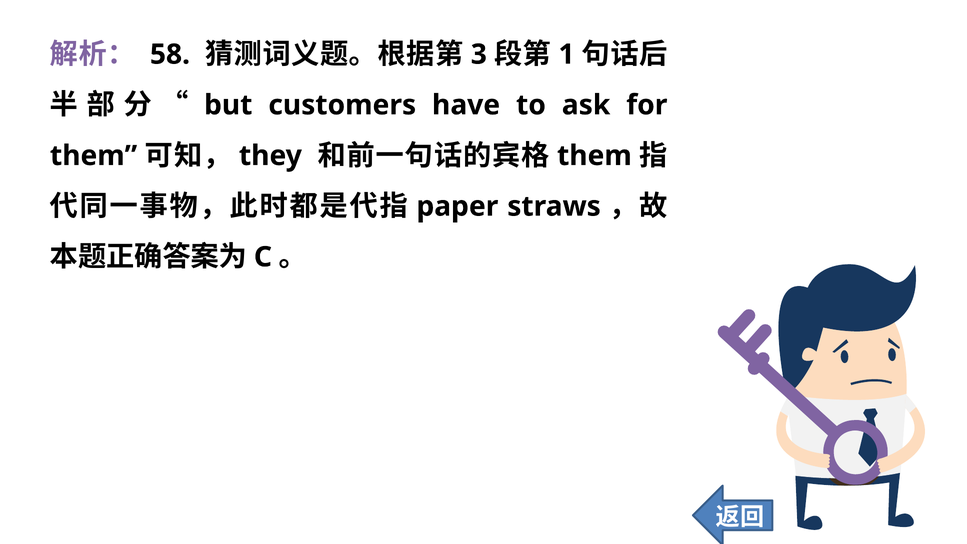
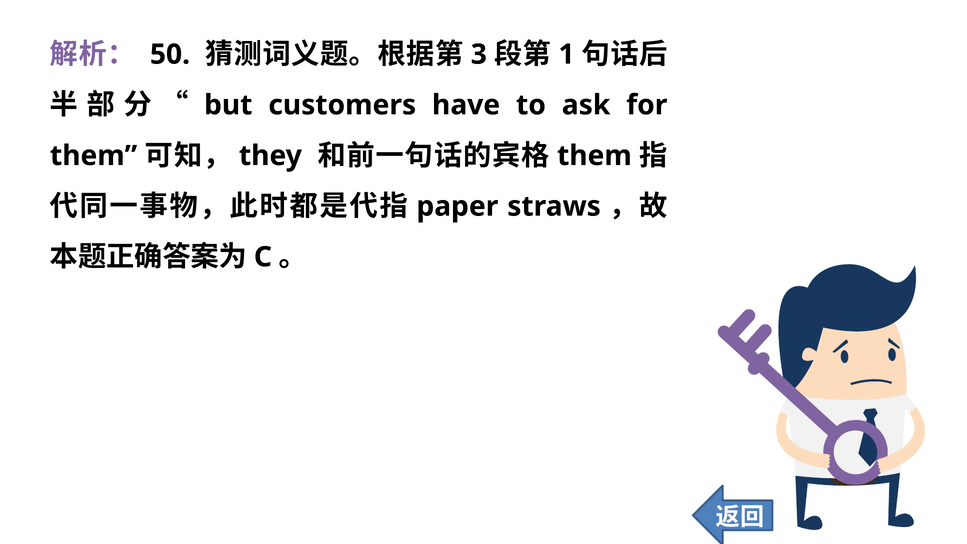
58: 58 -> 50 (170, 54)
